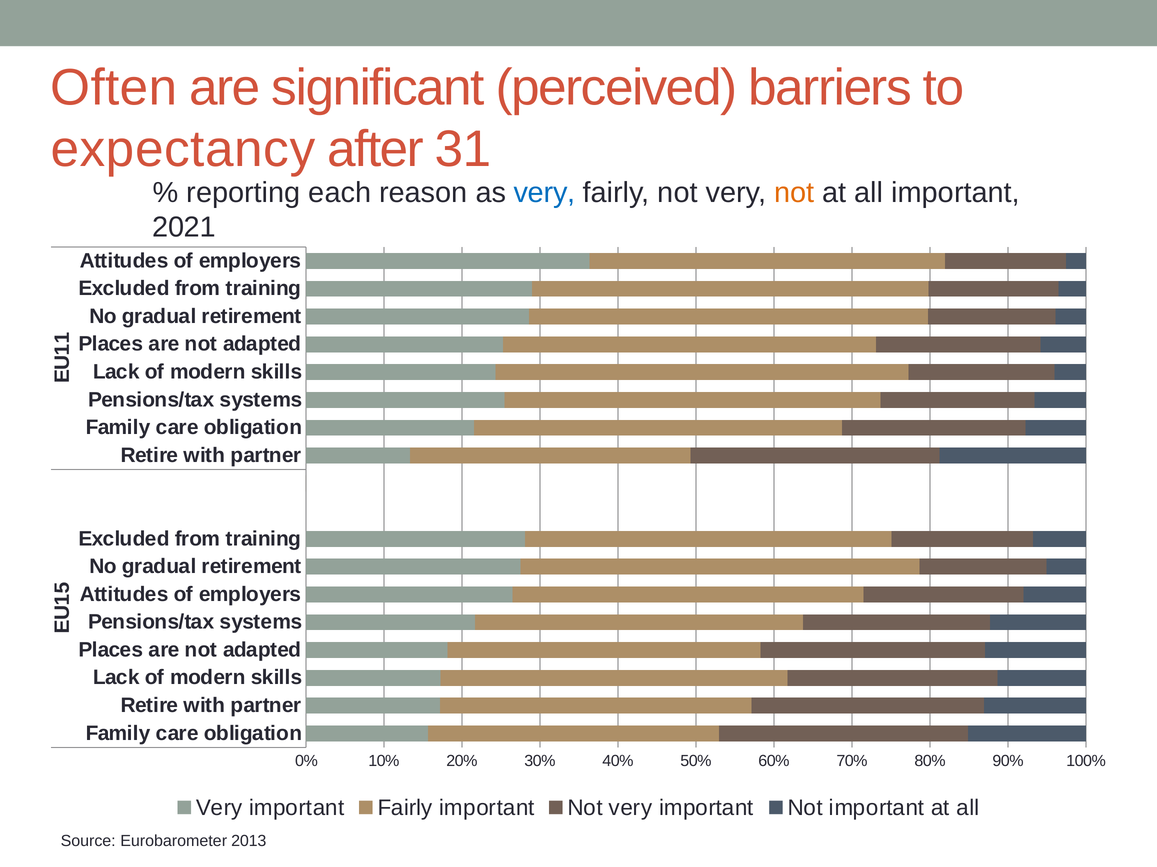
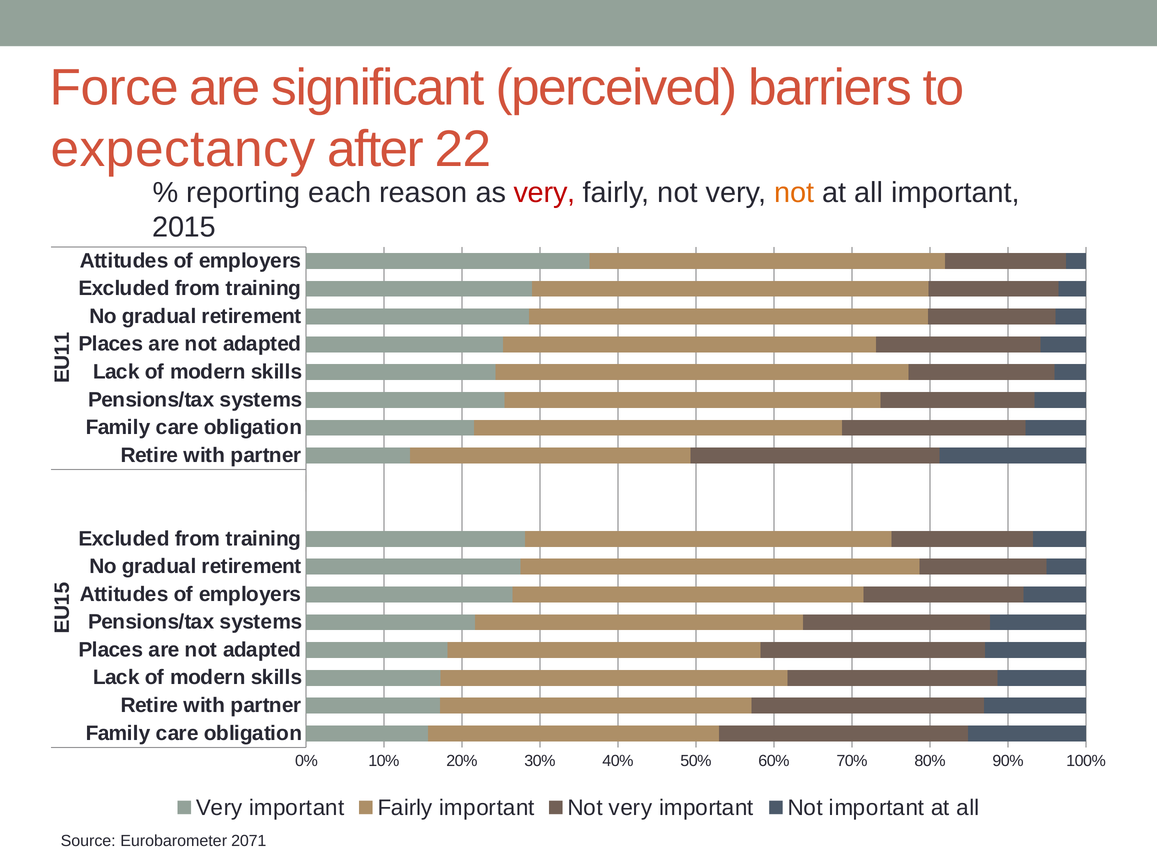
Often: Often -> Force (114, 88)
31: 31 -> 22 (463, 150)
very colour: blue -> red (544, 193)
2021: 2021 -> 2015 (184, 228)
2013: 2013 -> 2071 (249, 842)
